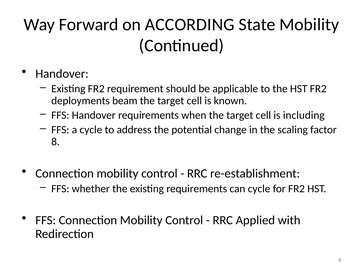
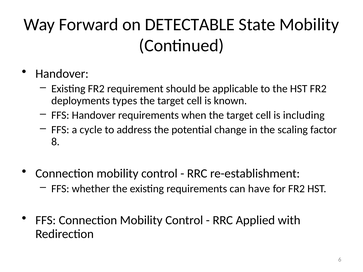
ACCORDING: ACCORDING -> DETECTABLE (190, 25)
beam: beam -> types (125, 101)
can cycle: cycle -> have (259, 189)
